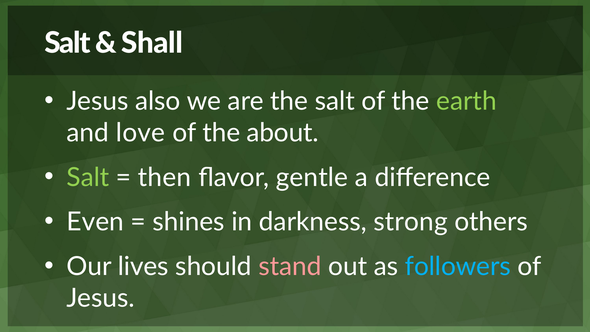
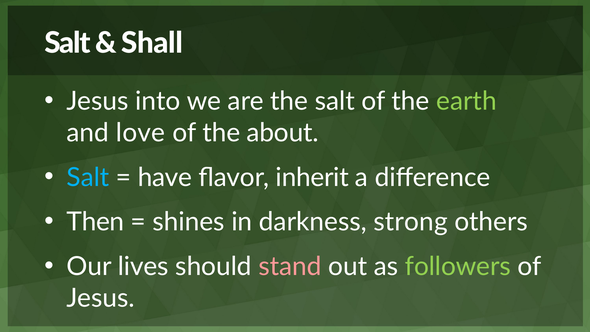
also: also -> into (158, 101)
Salt colour: light green -> light blue (88, 177)
then: then -> have (165, 177)
gentle: gentle -> inherit (312, 177)
Even: Even -> Then (95, 222)
followers colour: light blue -> light green (458, 266)
